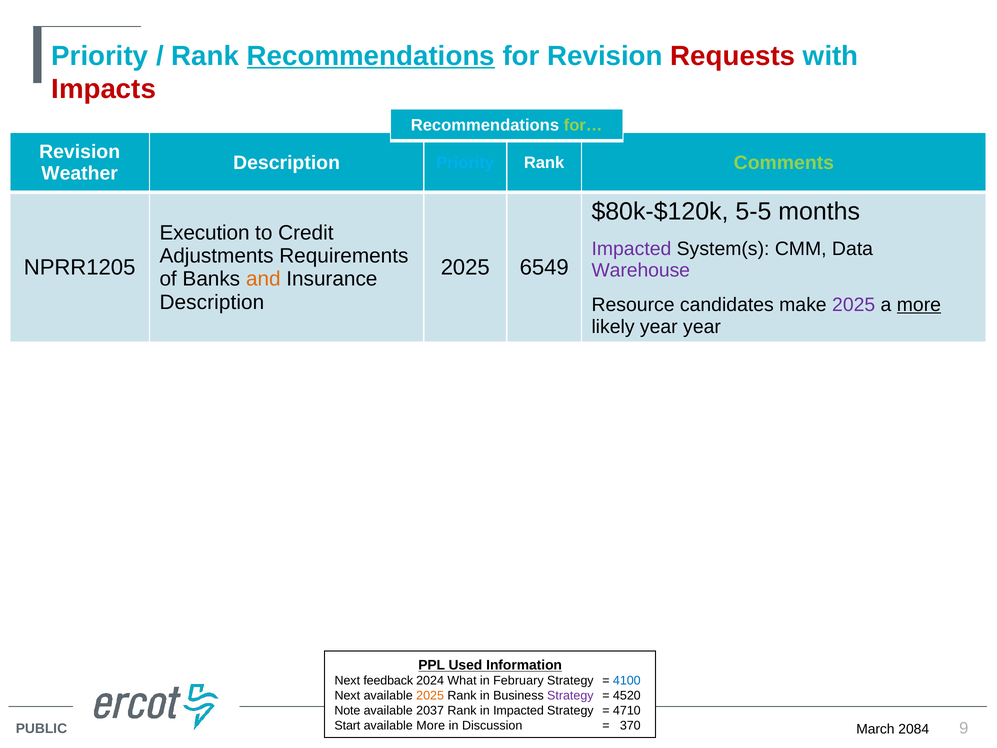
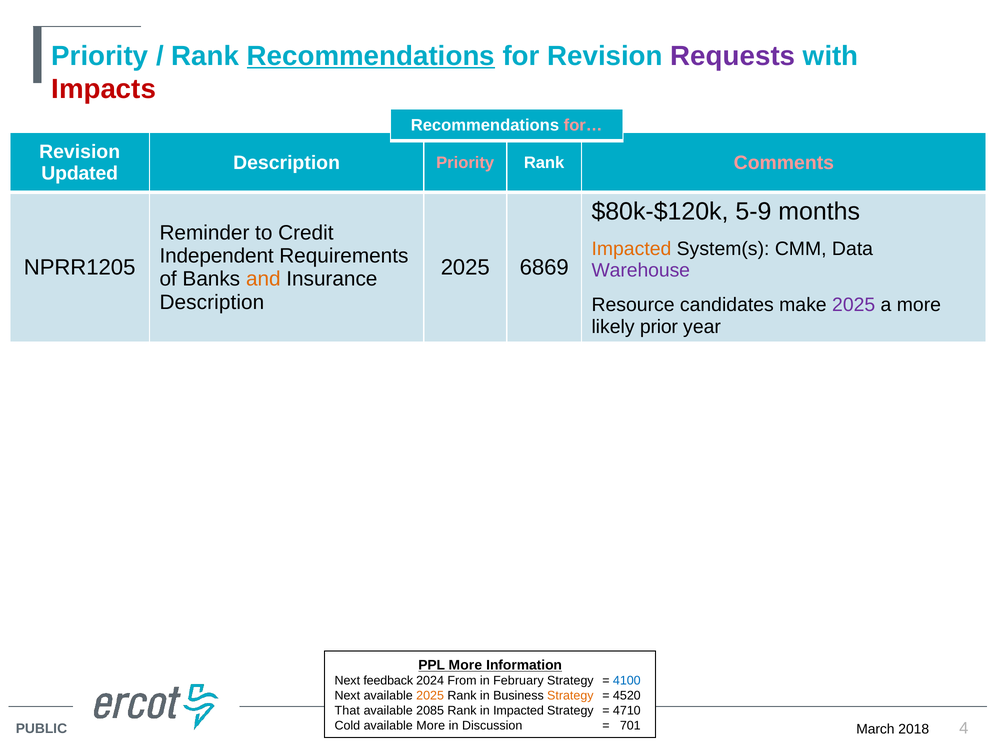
Requests colour: red -> purple (733, 56)
for… colour: light green -> pink (583, 125)
Priority colour: light blue -> pink (465, 163)
Comments colour: light green -> pink (784, 163)
Weather: Weather -> Updated (80, 174)
5-5: 5-5 -> 5-9 (753, 211)
Execution: Execution -> Reminder (204, 233)
Impacted colour: purple -> orange (631, 249)
Adjustments: Adjustments -> Independent (217, 256)
6549: 6549 -> 6869 (544, 267)
more underline: present -> none (919, 305)
likely year: year -> prior (659, 326)
PPL Used: Used -> More (465, 665)
What: What -> From (462, 681)
Strategy colour: purple -> orange (570, 696)
Note: Note -> That (347, 711)
2037: 2037 -> 2085 (430, 711)
Start: Start -> Cold (347, 726)
370: 370 -> 701 (630, 726)
2084: 2084 -> 2018 (914, 729)
9: 9 -> 4 (964, 728)
